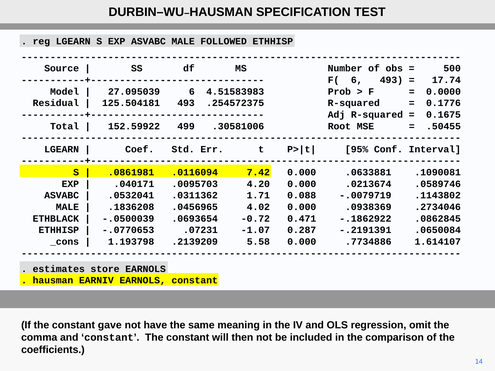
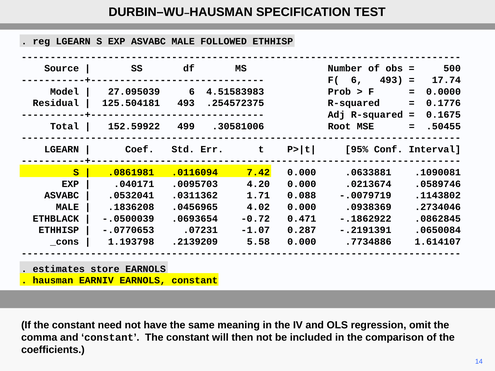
gave: gave -> need (110, 325)
